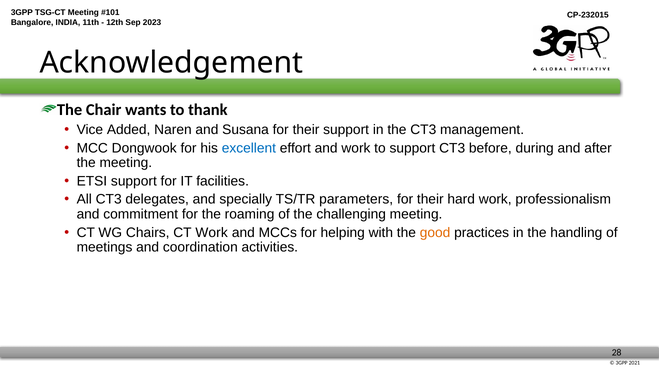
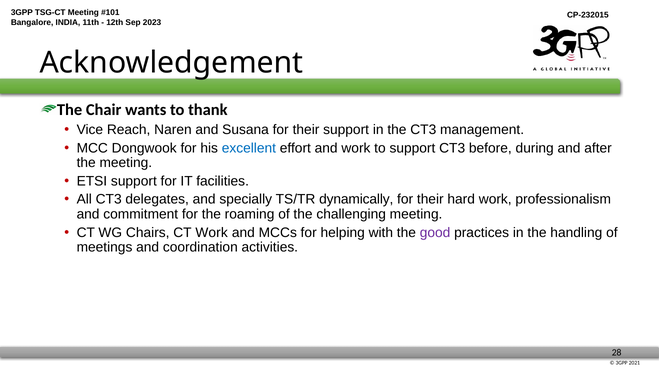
Added: Added -> Reach (129, 130)
parameters: parameters -> dynamically (356, 199)
good colour: orange -> purple (435, 232)
